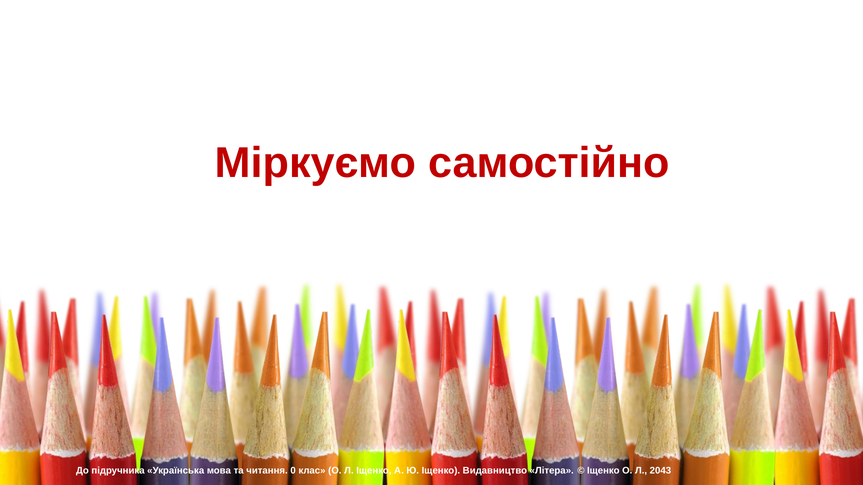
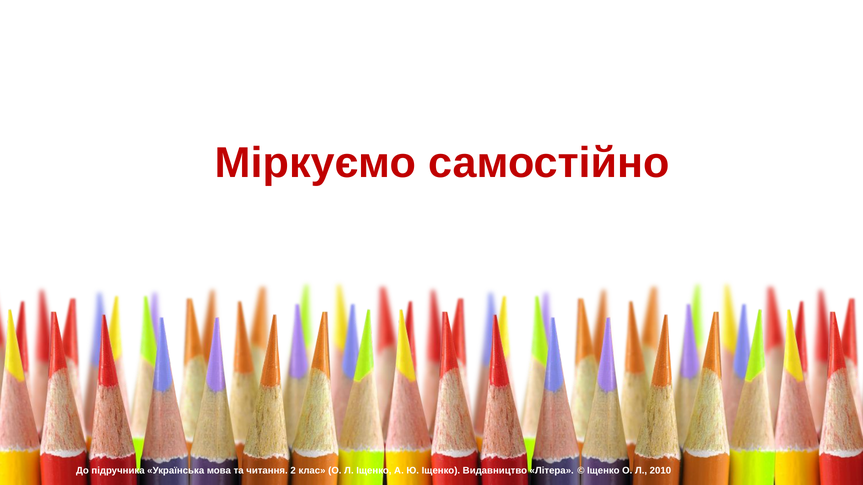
0: 0 -> 2 (293, 471)
2043: 2043 -> 2010 (660, 471)
